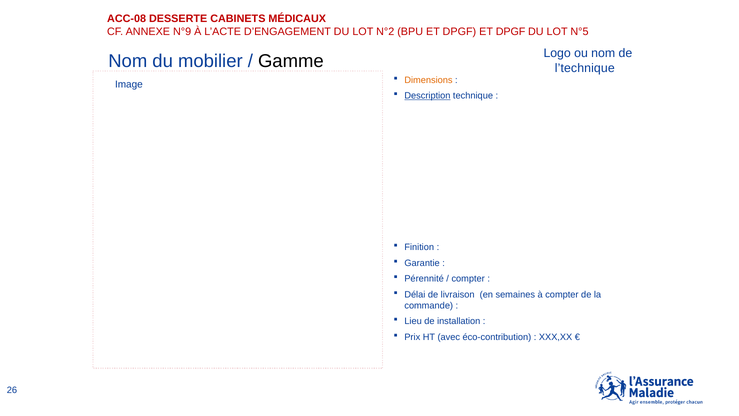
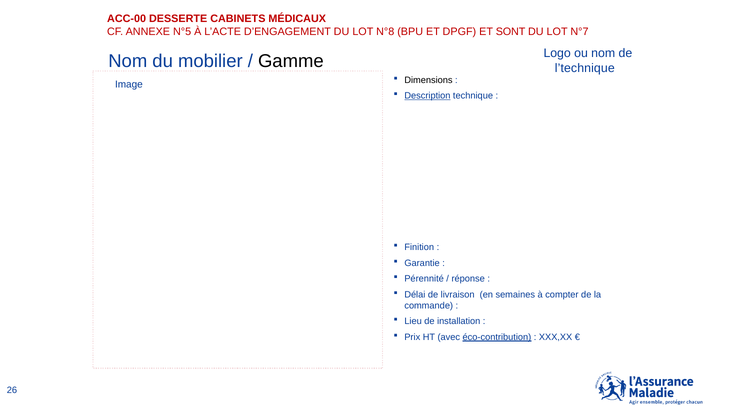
ACC-08: ACC-08 -> ACC-00 (127, 19)
N°9: N°9 -> N°5 (182, 32)
N°2: N°2 -> N°8 (385, 32)
DPGF ET DPGF: DPGF -> SONT (511, 32)
N°5: N°5 -> N°7 (579, 32)
Dimensions colour: orange -> black (428, 80)
compter: compter -> réponse (468, 279)
éco-contribution underline: none -> present (497, 337)
